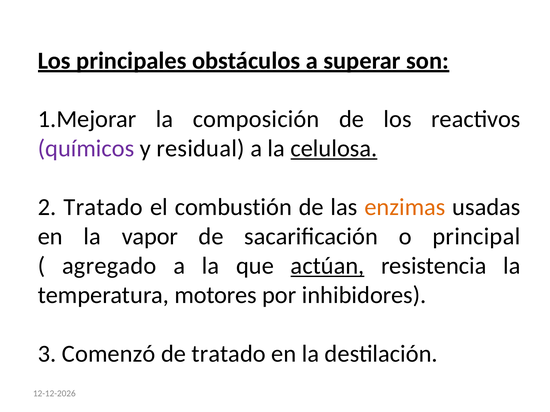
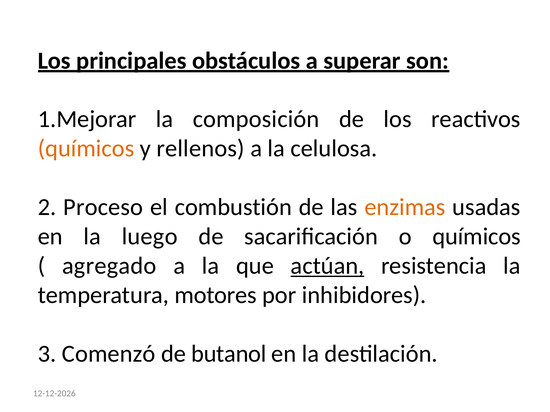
químicos colour: purple -> orange (86, 149)
residual: residual -> rellenos (201, 149)
celulosa underline: present -> none (334, 149)
2 Tratado: Tratado -> Proceso (103, 207)
vapor: vapor -> luego (150, 237)
o principal: principal -> químicos (477, 237)
de tratado: tratado -> butanol (229, 354)
